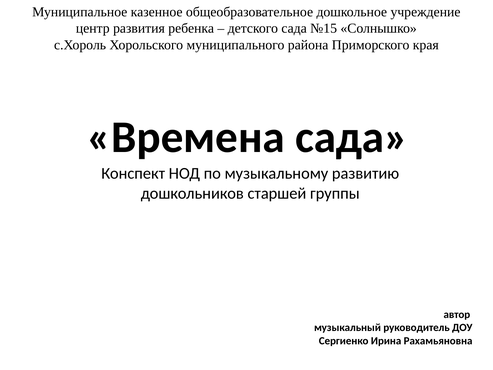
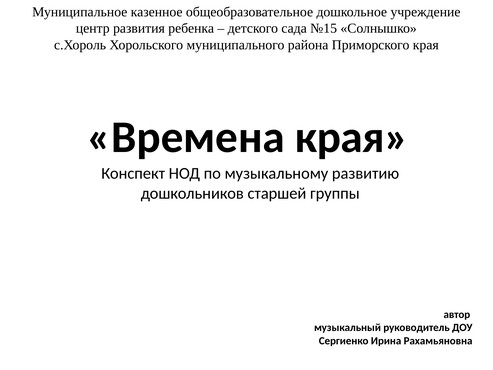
Времена сада: сада -> края (352, 137)
